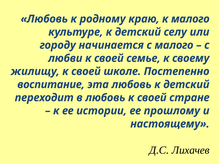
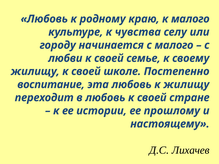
культуре к детский: детский -> чувства (138, 32)
любовь к детский: детский -> жилищу (186, 85)
